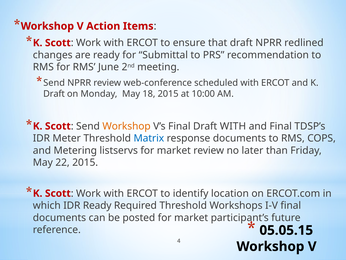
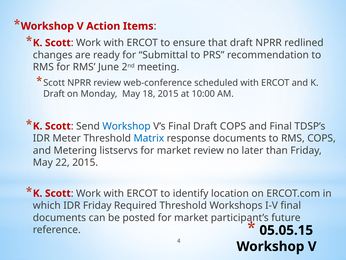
Send: Send -> Scott (54, 83)
Workshop colour: orange -> blue (127, 126)
Draft WITH: WITH -> COPS (233, 126)
IDR Ready: Ready -> Friday (97, 205)
